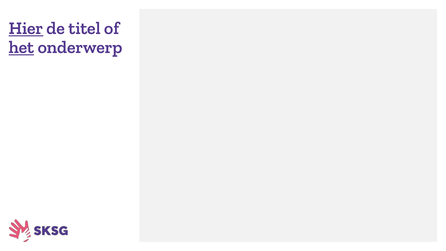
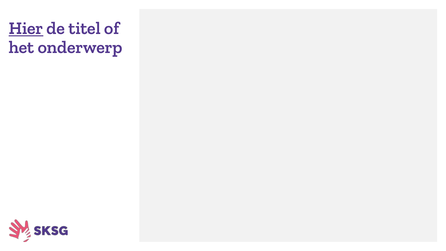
het underline: present -> none (21, 47)
